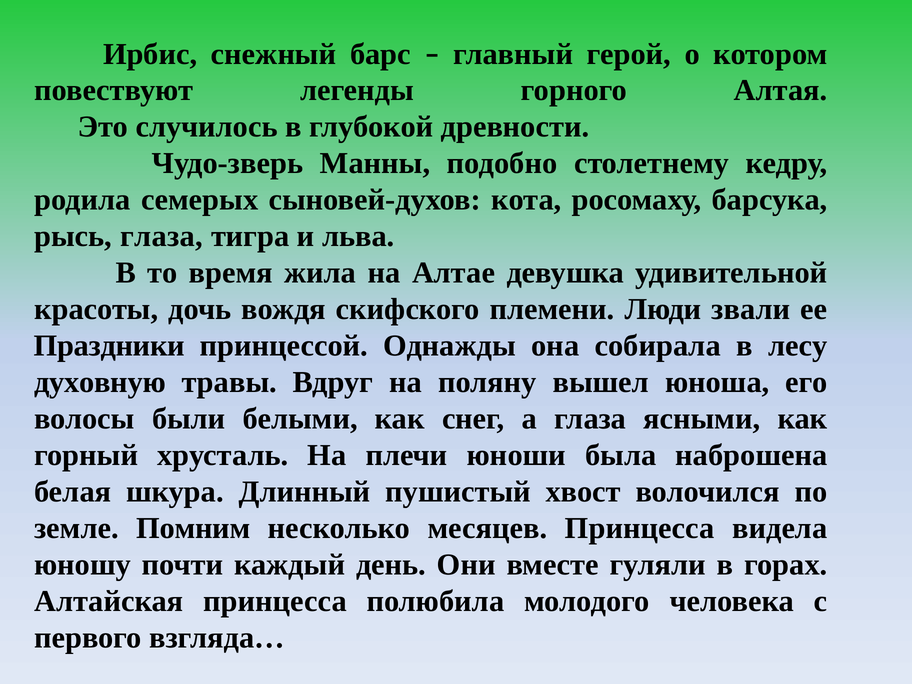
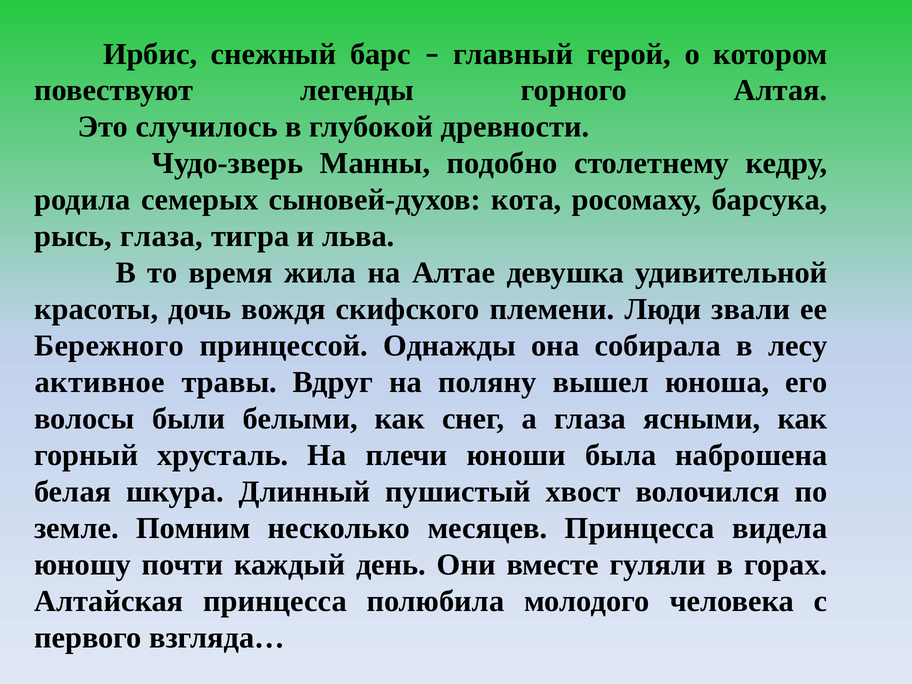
Праздники: Праздники -> Бережного (109, 346)
духовную: духовную -> активное (100, 382)
